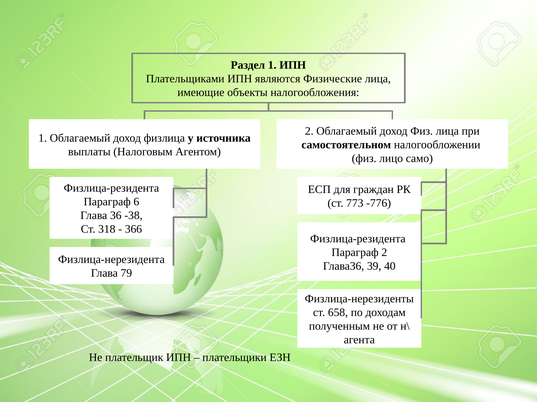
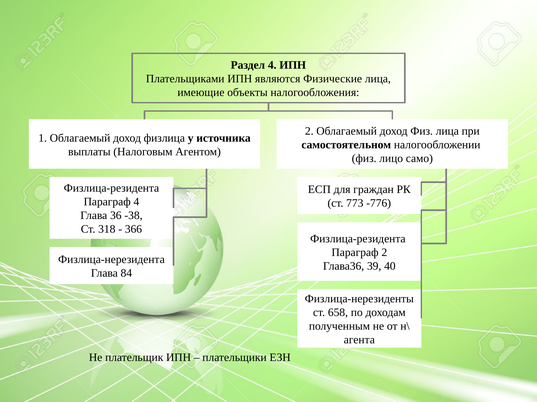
Раздел 1: 1 -> 4 (272, 65)
Параграф 6: 6 -> 4 (136, 202)
79: 79 -> 84 (126, 274)
